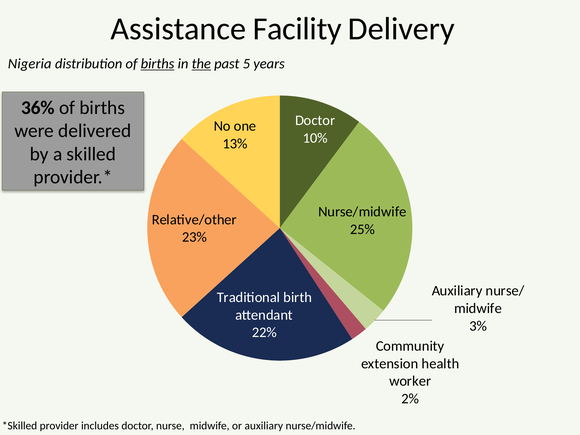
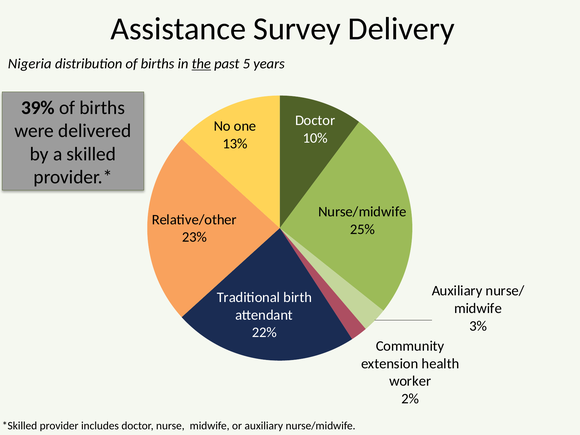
Facility: Facility -> Survey (297, 29)
births underline: present -> none (158, 64)
36%: 36% -> 39% (38, 108)
